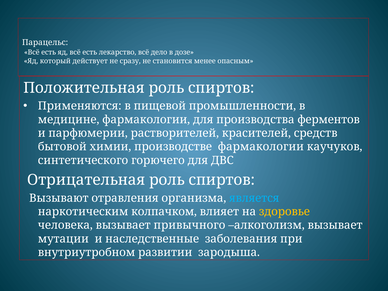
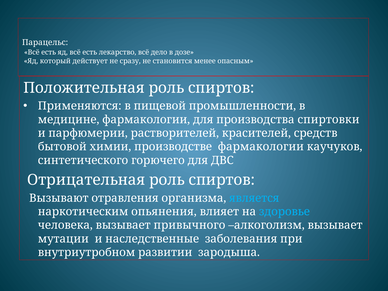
ферментов: ферментов -> спиртовки (328, 120)
колпачком: колпачком -> опьянения (164, 212)
здоровье colour: yellow -> light blue (284, 212)
